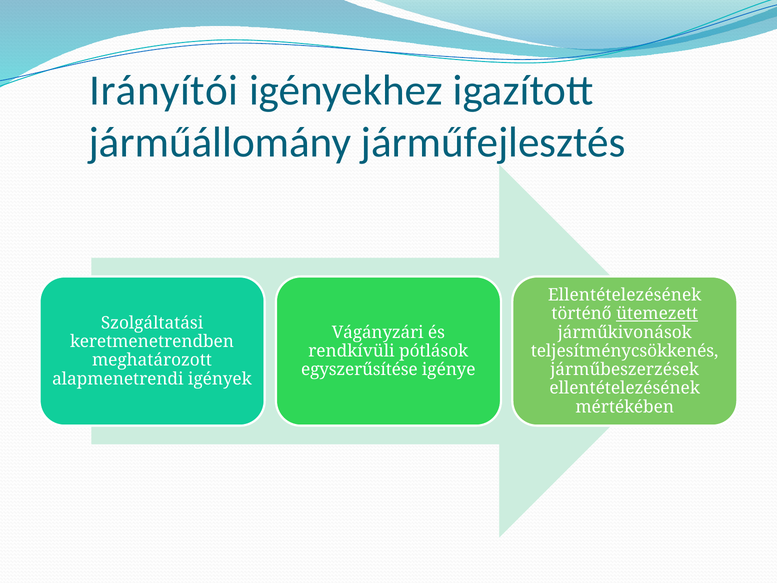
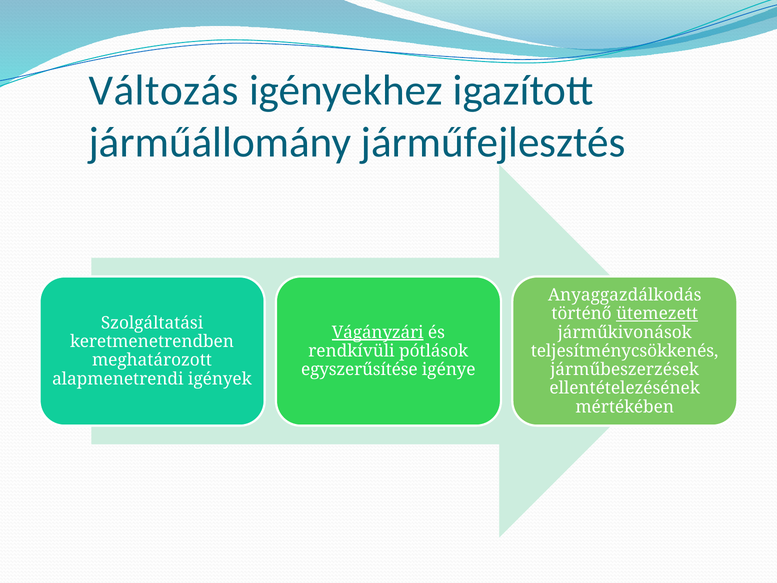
Irányítói: Irányítói -> Változás (164, 90)
Ellentételezésének: Ellentételezésének -> Anyaggazdálkodás (625, 295)
Vágányzári underline: none -> present (378, 332)
